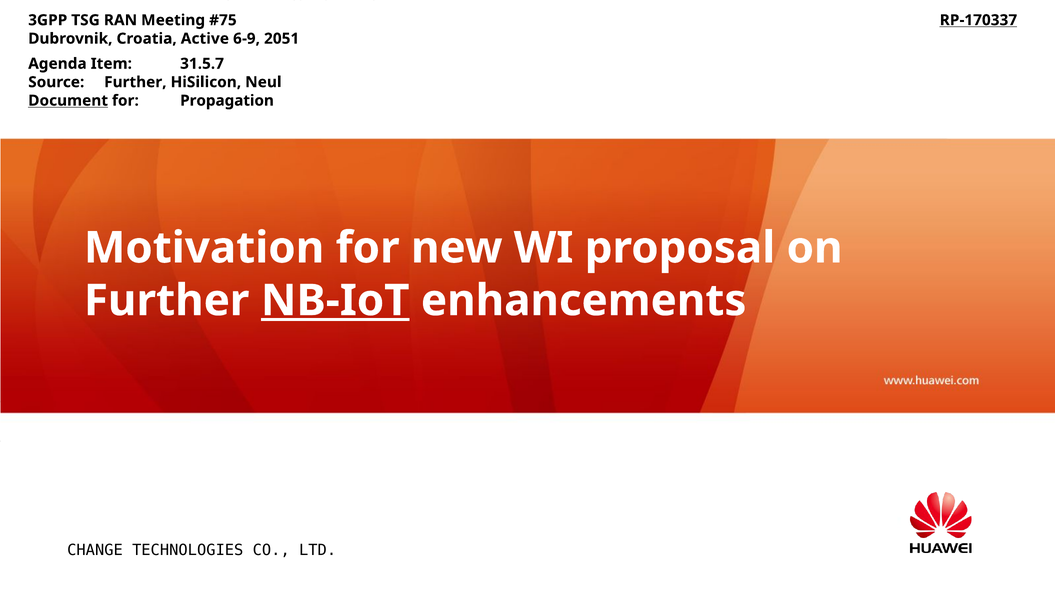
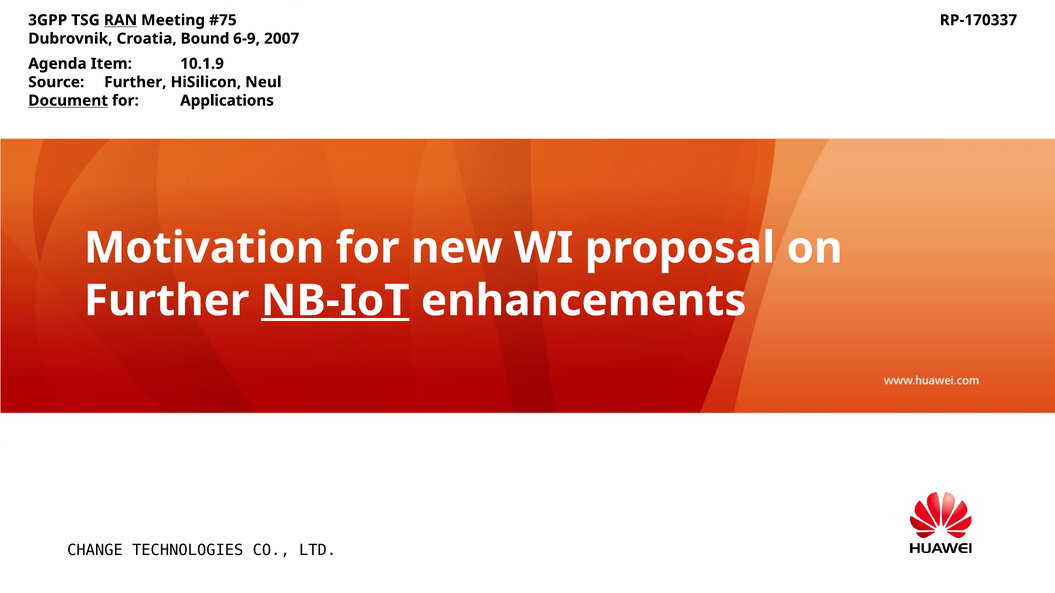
RAN underline: none -> present (120, 20)
RP-170337 underline: present -> none (978, 20)
Active: Active -> Bound (205, 39)
2051: 2051 -> 2007 (282, 39)
31.5.7: 31.5.7 -> 10.1.9 (202, 64)
Propagation: Propagation -> Applications (227, 101)
